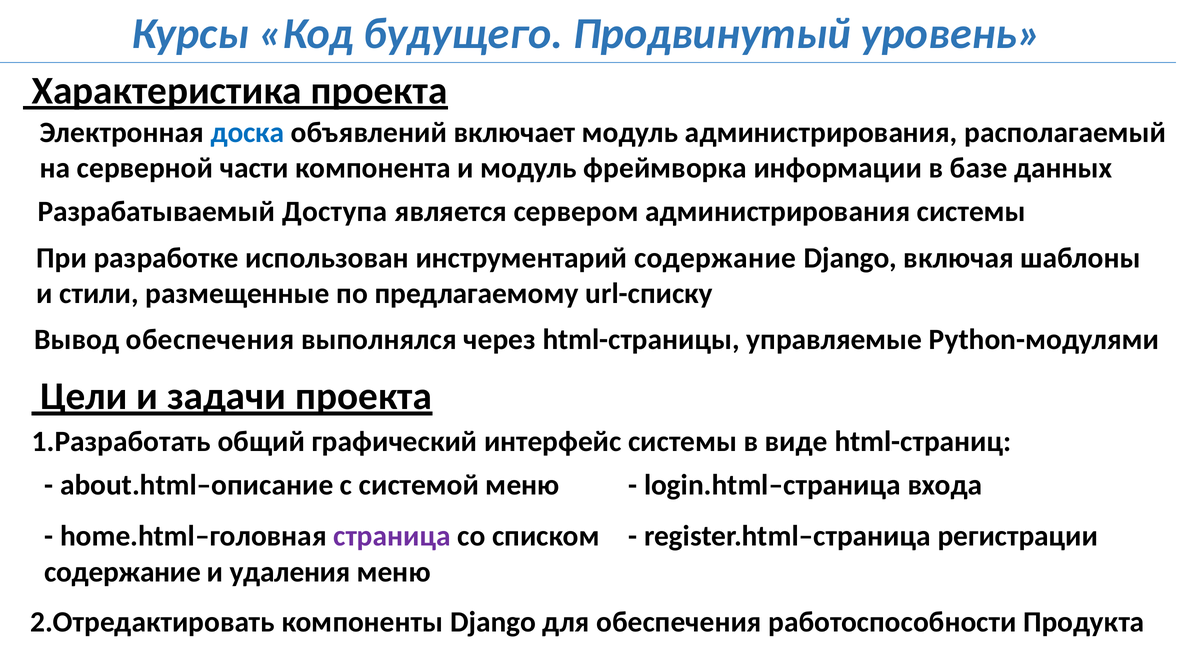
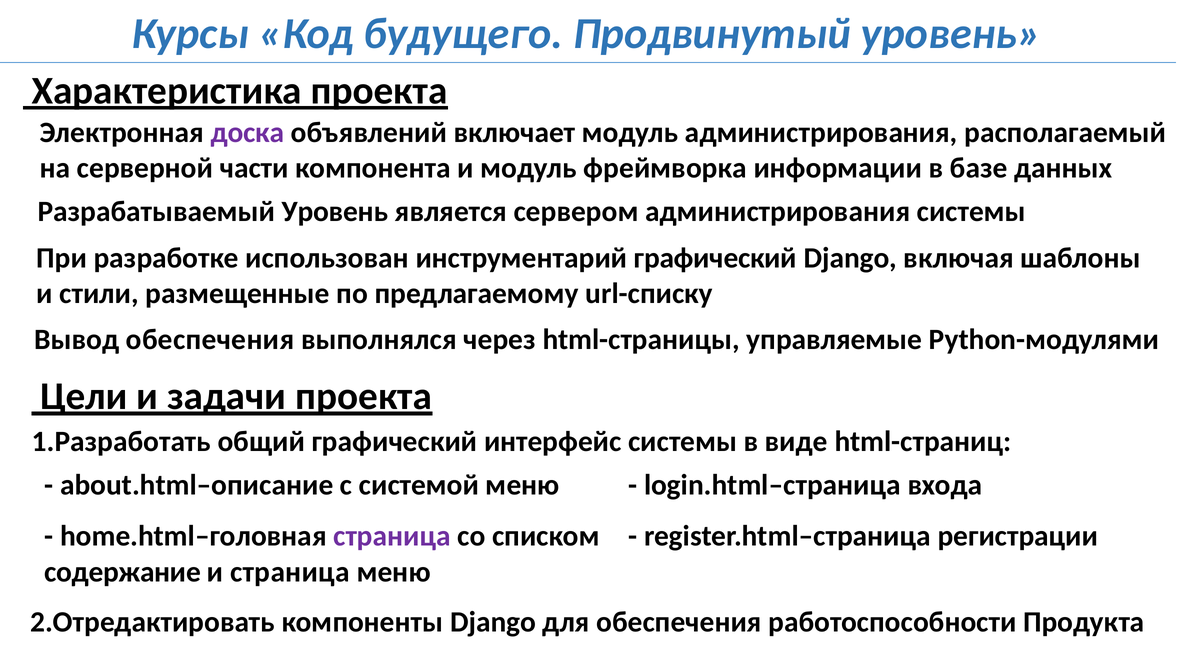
доска colour: blue -> purple (247, 133)
Разрабатываемый Доступа: Доступа -> Уровень (335, 211)
инструментарий содержание: содержание -> графический (715, 258)
и удаления: удаления -> страница (290, 572)
